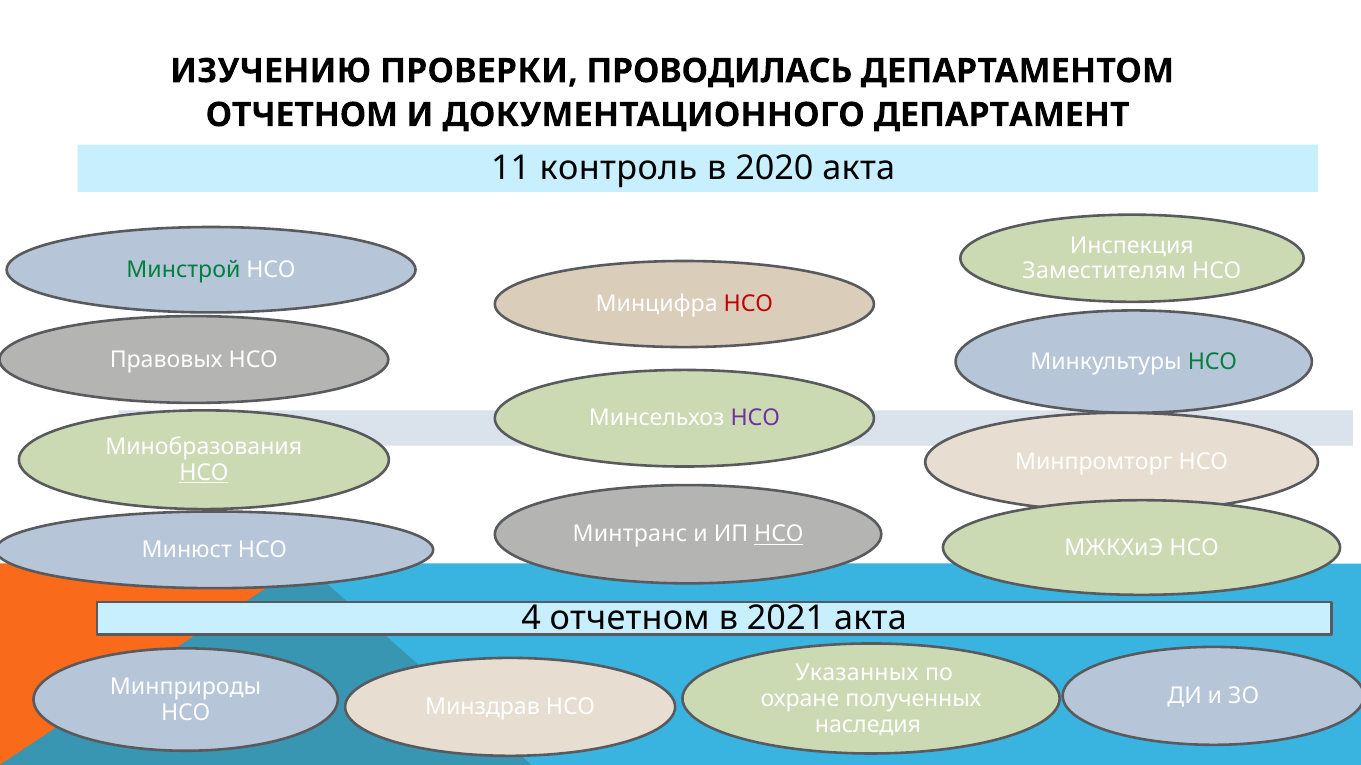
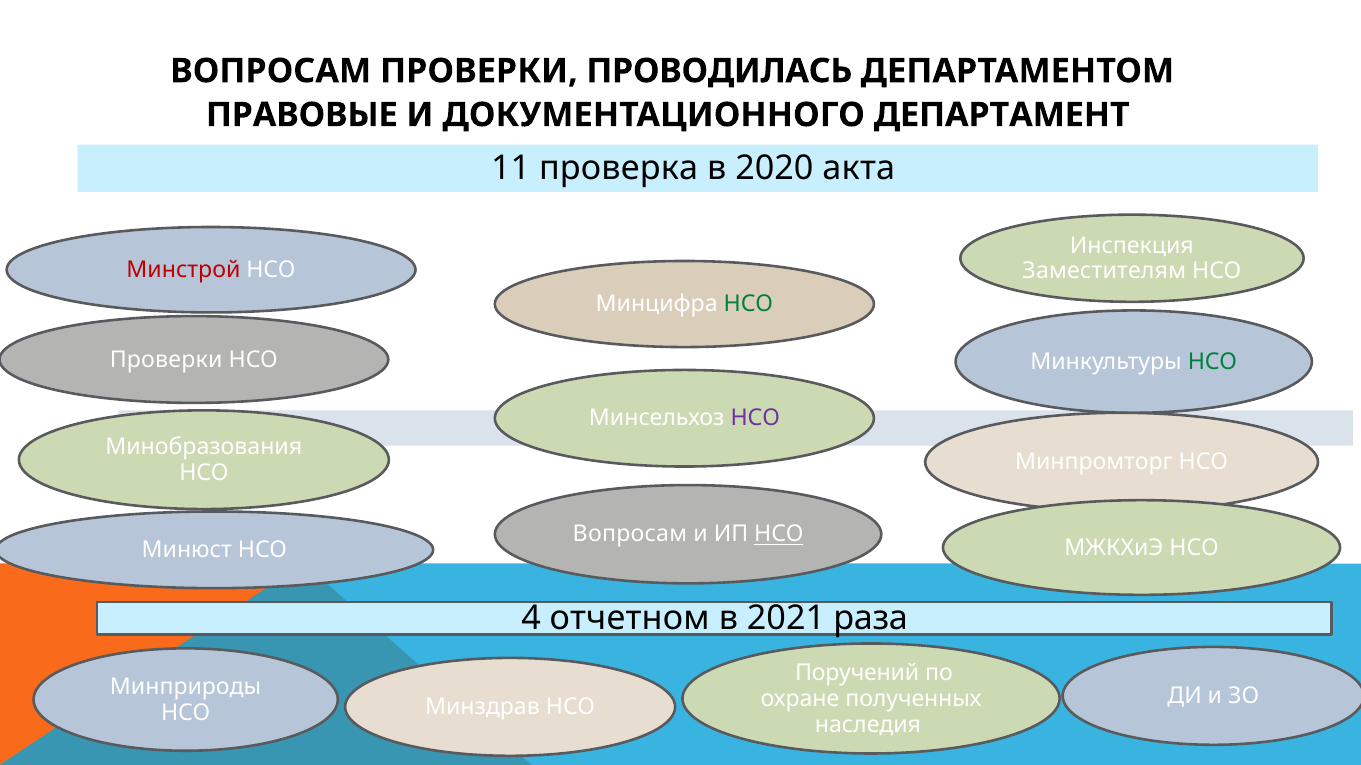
ИЗУЧЕНИЮ: ИЗУЧЕНИЮ -> ВОПРОСАМ (271, 71)
ОТЧЕТНОМ: ОТЧЕТНОМ -> ПРАВОВЫЕ (302, 115)
контроль: контроль -> проверка (619, 169)
Минстрой colour: green -> red (183, 270)
НСО colour: red -> green (748, 304)
Правовых: Правовых -> Проверки (166, 360)
НСО underline: present -> none (204, 473)
Минтранс: Минтранс -> Вопросам (630, 535)
2021 акта: акта -> раза (871, 619)
Указанных: Указанных -> Поручений (857, 673)
